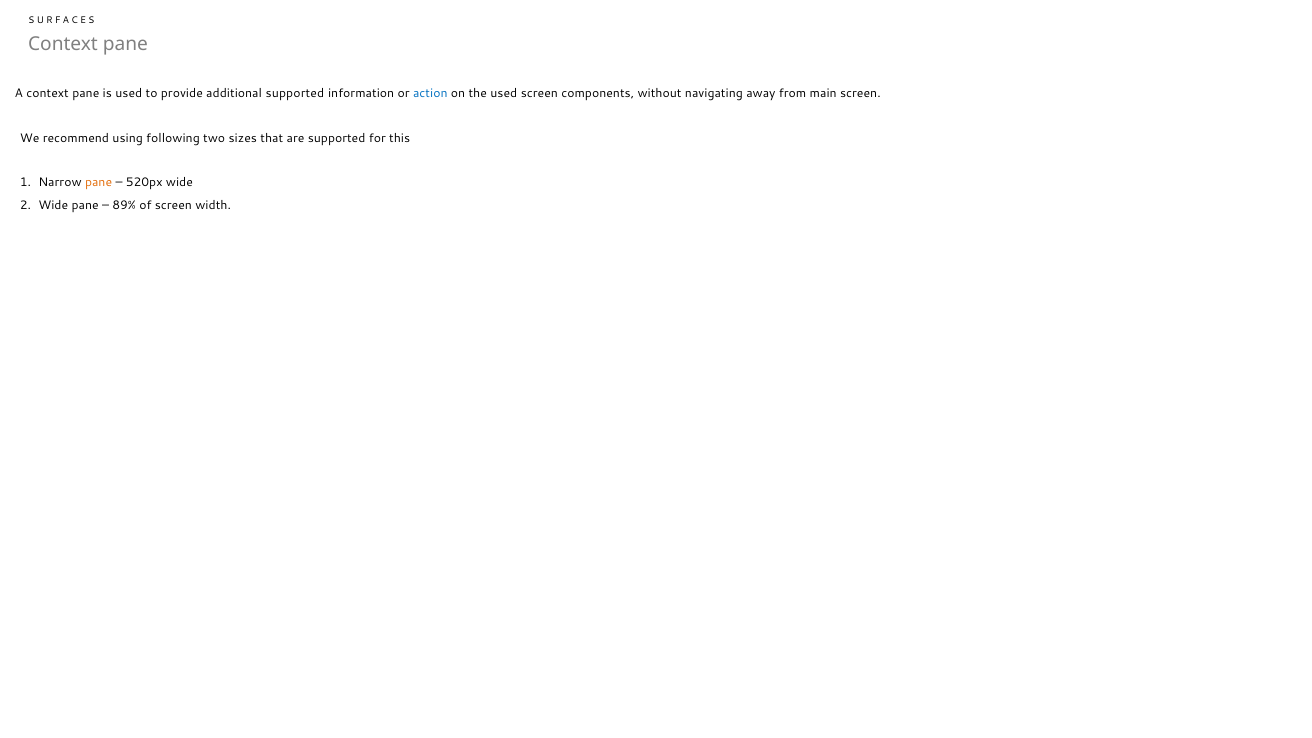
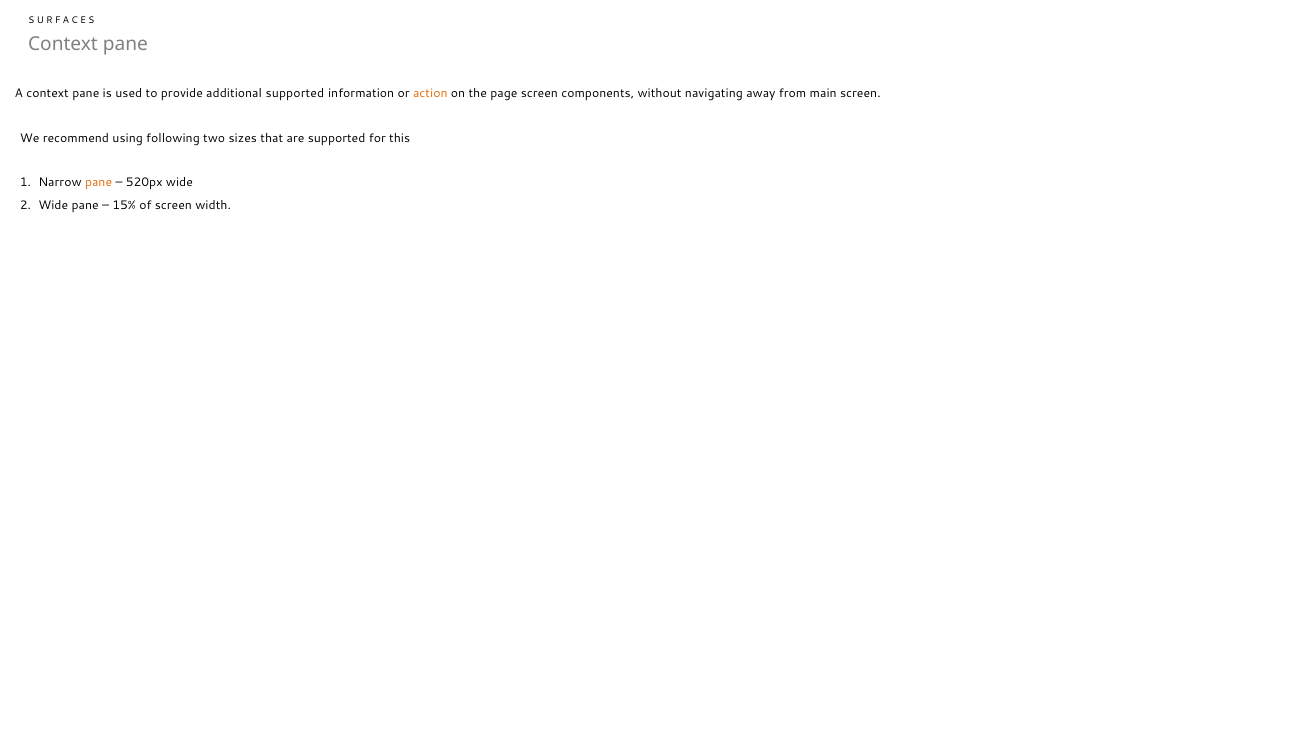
action colour: blue -> orange (430, 93)
the used: used -> page (504, 93)
89%: 89% -> 15% (124, 205)
